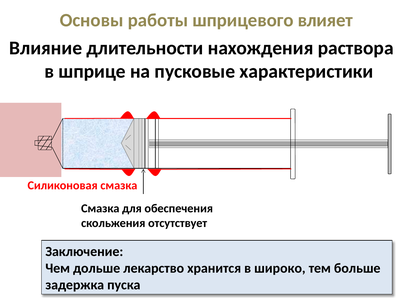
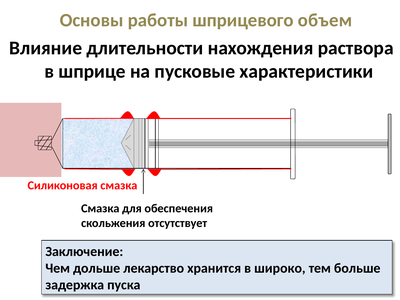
влияет: влияет -> объем (325, 20)
